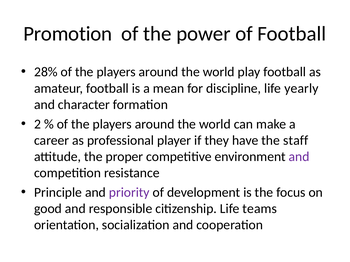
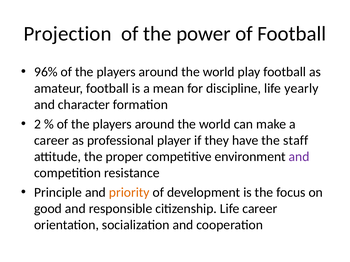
Promotion: Promotion -> Projection (68, 34)
28%: 28% -> 96% (46, 72)
priority colour: purple -> orange (129, 193)
Life teams: teams -> career (260, 209)
